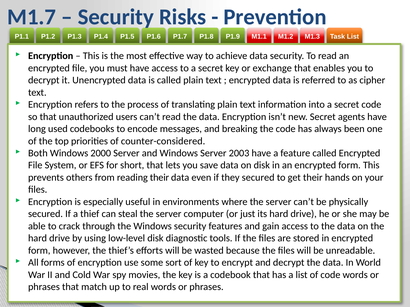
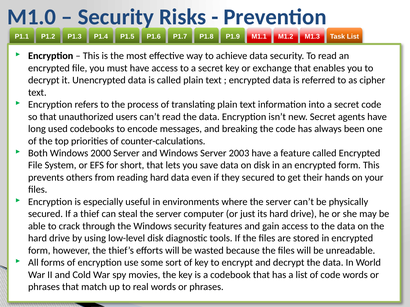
M1.7: M1.7 -> M1.0 (32, 17)
counter-considered: counter-considered -> counter-calculations (163, 141)
reading their: their -> hard (159, 178)
